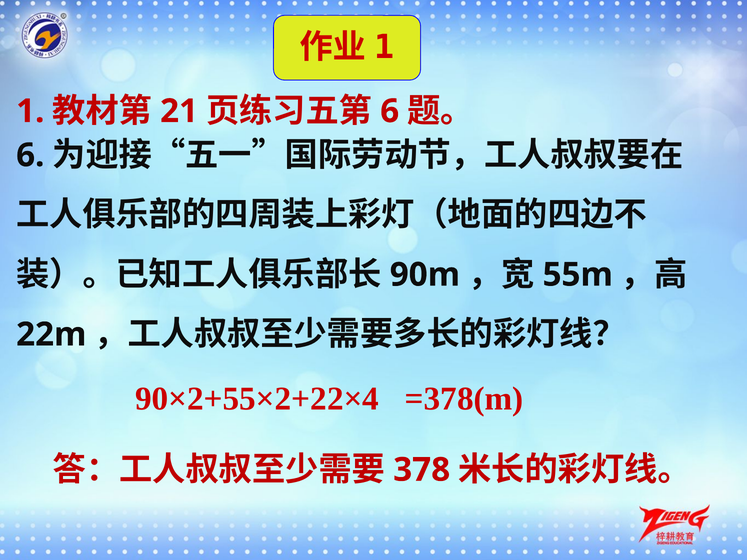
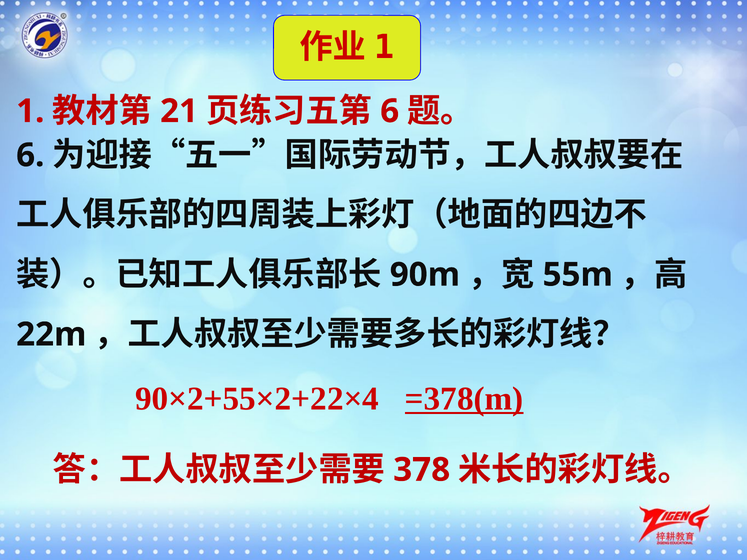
=378(m underline: none -> present (464, 399)
